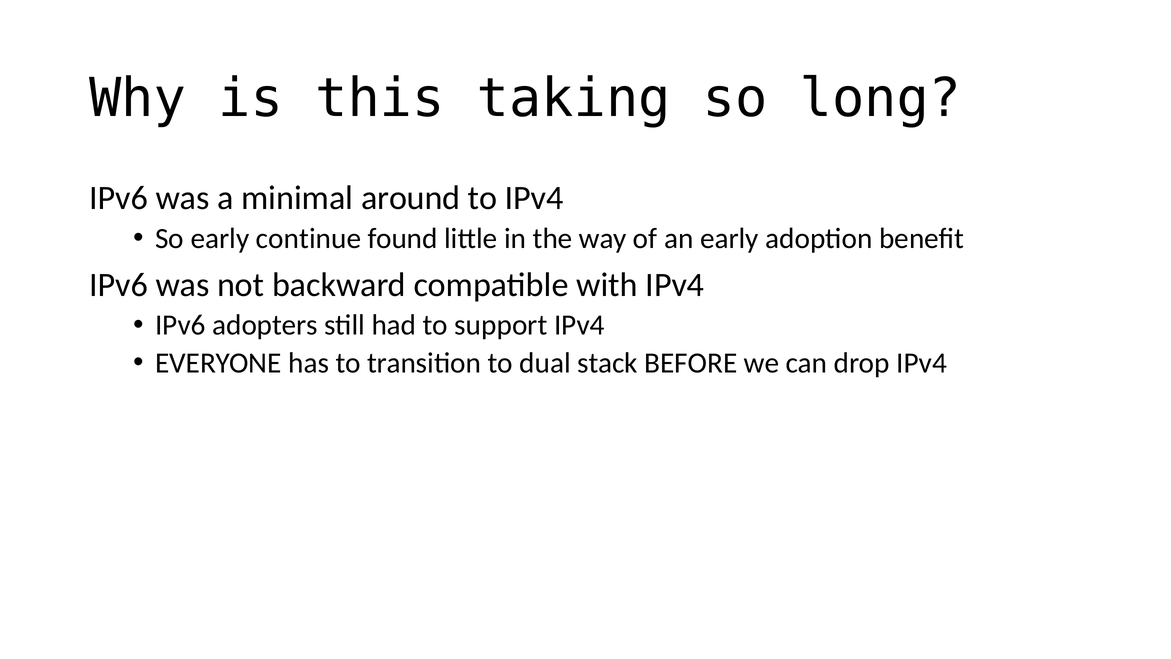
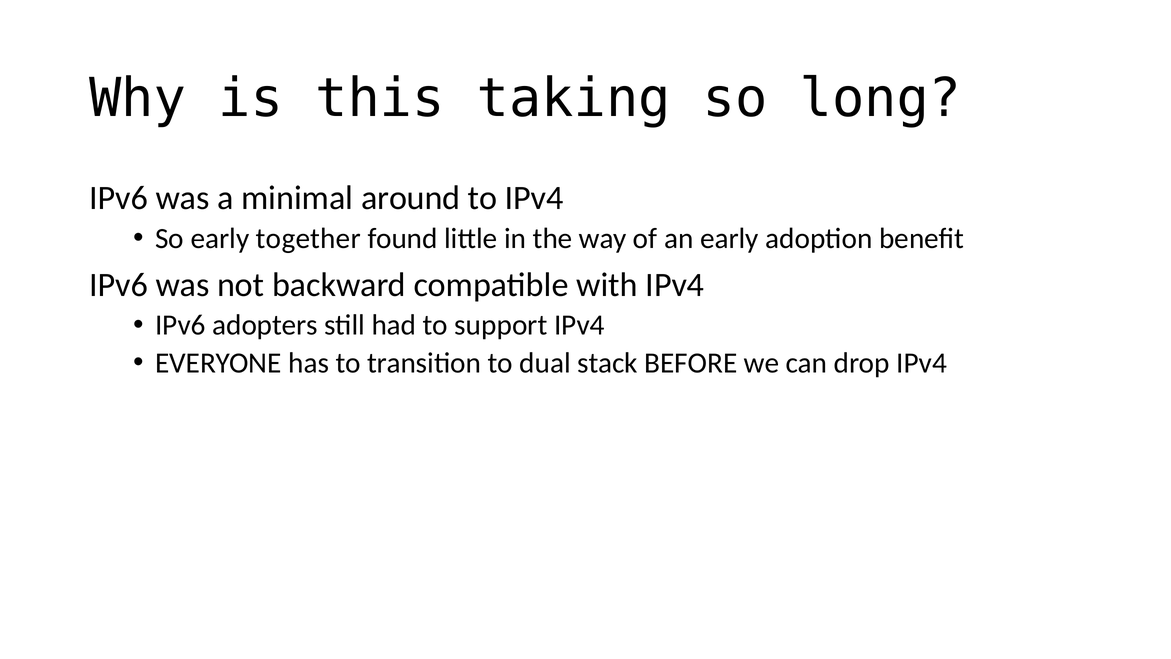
continue: continue -> together (308, 238)
